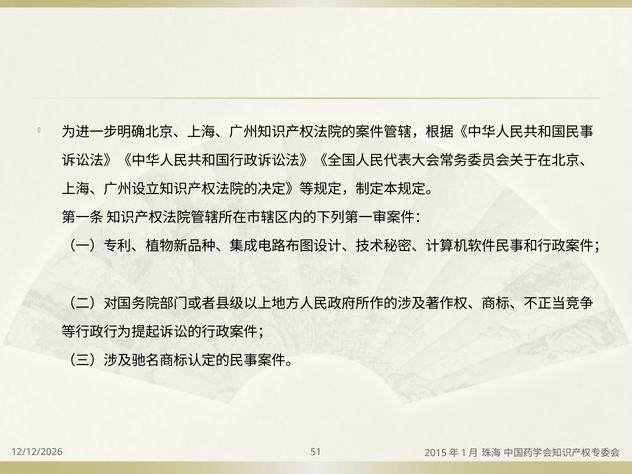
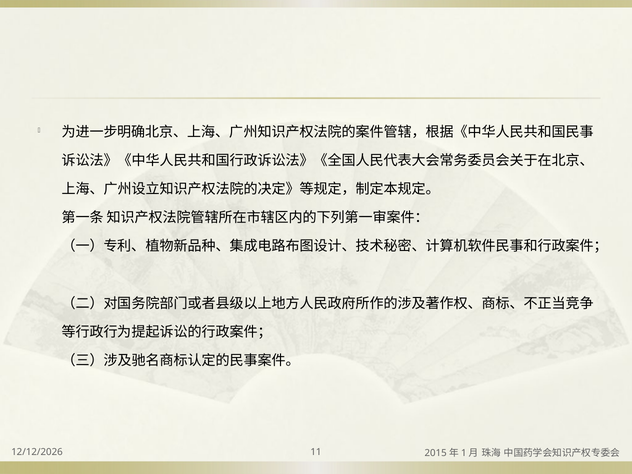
51: 51 -> 11 (316, 452)
